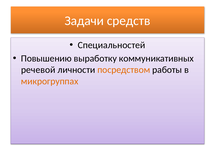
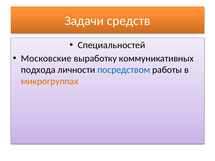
Повышению: Повышению -> Московские (46, 58)
речевой: речевой -> подхода (38, 70)
посредством colour: orange -> blue (124, 70)
